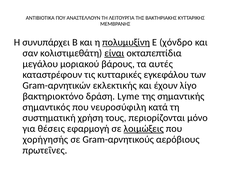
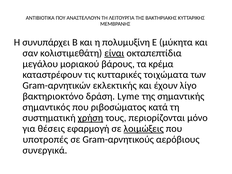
πολυμυξίνη underline: present -> none (126, 42)
χόνδρο: χόνδρο -> μύκητα (176, 42)
αυτές: αυτές -> κρέμα (161, 64)
εγκεφάλου: εγκεφάλου -> τοιχώματα (166, 75)
νευροσύφιλη: νευροσύφιλη -> ριβοσώματος (119, 107)
χρήση underline: none -> present (90, 118)
χορήγησής: χορήγησής -> υποτροπές (45, 139)
πρωτεΐνες: πρωτεΐνες -> συνεργικά (45, 150)
